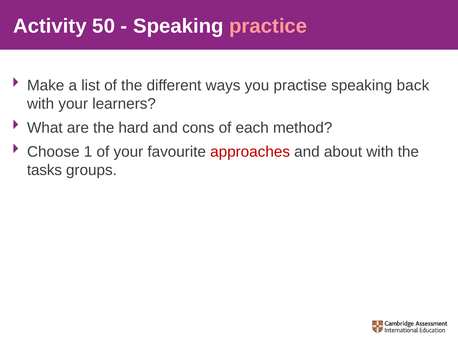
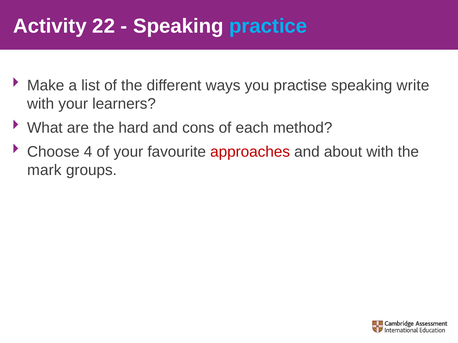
50: 50 -> 22 (104, 26)
practice colour: pink -> light blue (268, 26)
back: back -> write (413, 86)
1: 1 -> 4 (88, 152)
tasks: tasks -> mark (44, 170)
